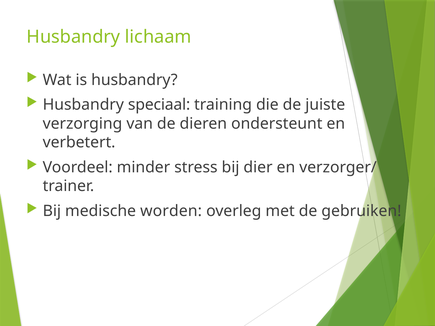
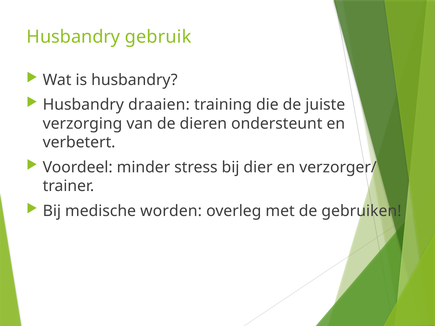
lichaam: lichaam -> gebruik (158, 37)
speciaal: speciaal -> draaien (159, 105)
